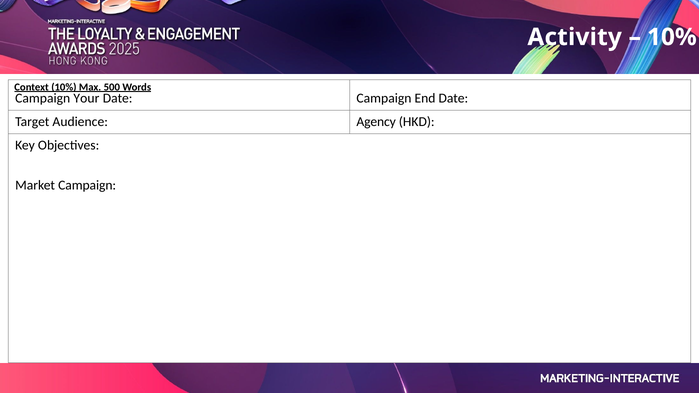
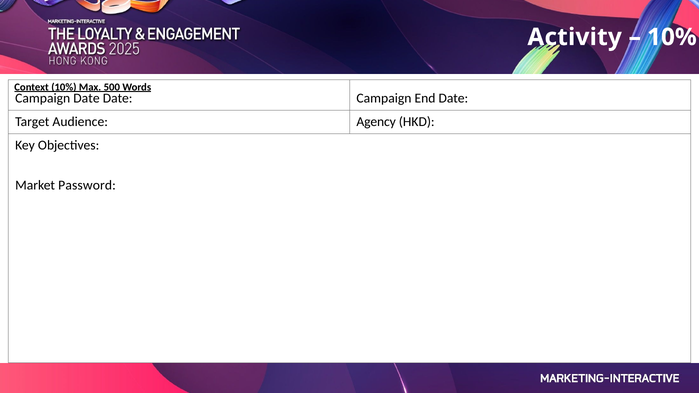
Campaign Your: Your -> Date (86, 98)
Market Campaign: Campaign -> Password (87, 186)
